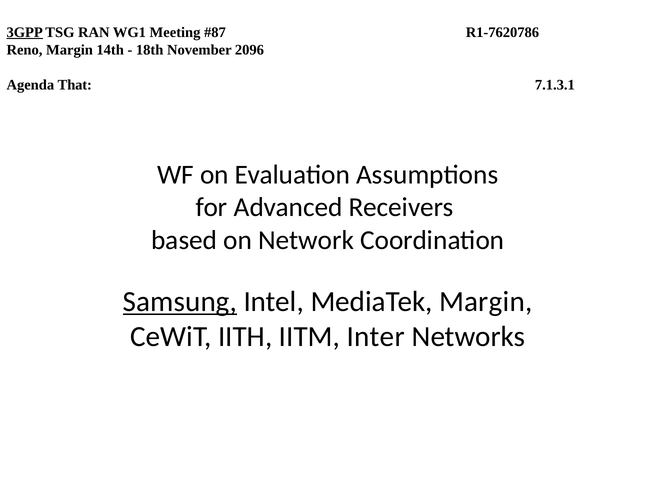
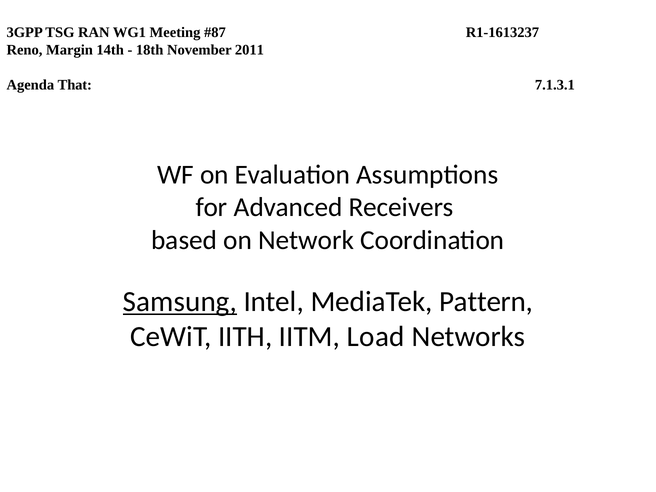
3GPP underline: present -> none (25, 32)
R1-7620786: R1-7620786 -> R1-1613237 (502, 32)
2096: 2096 -> 2011 (250, 50)
MediaTek Margin: Margin -> Pattern (486, 302)
Inter: Inter -> Load (376, 337)
